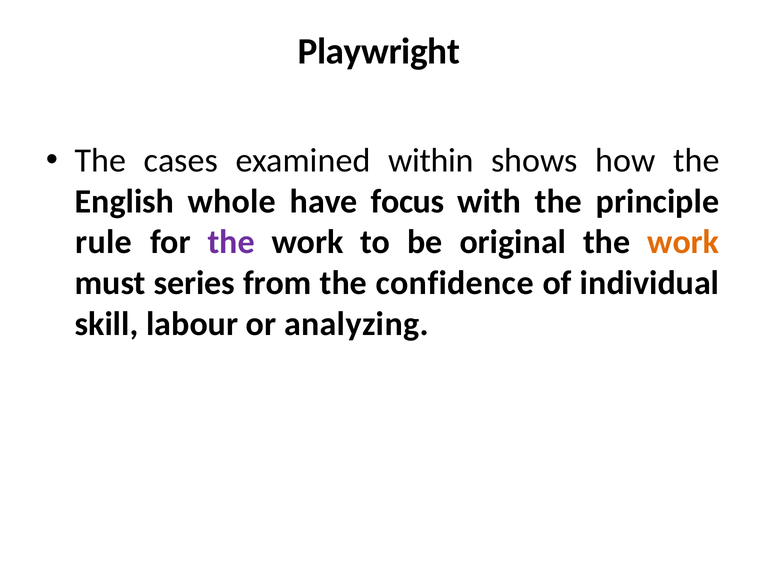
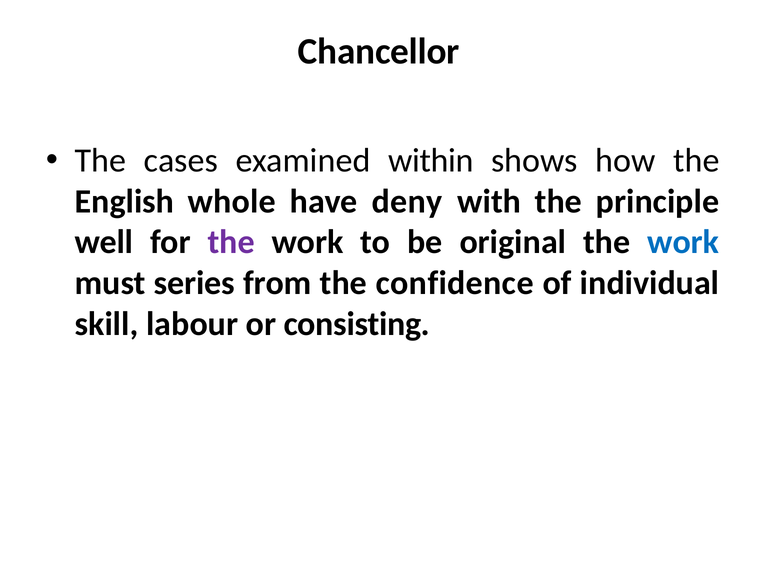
Playwright: Playwright -> Chancellor (379, 52)
focus: focus -> deny (407, 202)
rule: rule -> well (104, 242)
work colour: orange -> blue (683, 242)
analyzing: analyzing -> consisting (357, 324)
